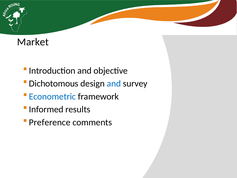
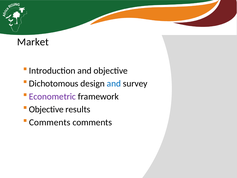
Econometric colour: blue -> purple (52, 96)
Informed: Informed -> Objective (46, 109)
Preference: Preference -> Comments (50, 122)
